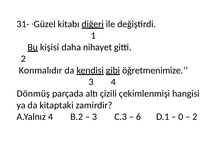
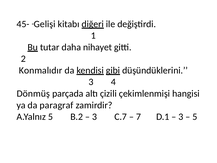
31-: 31- -> 45- (23, 24)
Güzel: Güzel -> Gelişi (45, 24)
kişisi: kişisi -> tutar (50, 47)
öğretmenimize: öğretmenimize -> düşündüklerini (155, 70)
kitaptaki: kitaptaki -> paragraf (57, 105)
A.Yalnız 4: 4 -> 5 (50, 117)
C.3: C.3 -> C.7 (121, 117)
6: 6 -> 7 (138, 117)
0: 0 -> 3 (181, 117)
2: 2 -> 5 (195, 117)
